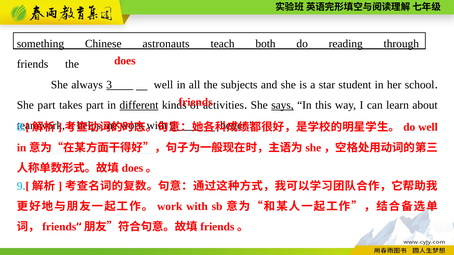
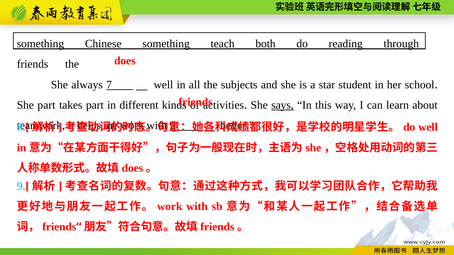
Chinese astronauts: astronauts -> something (166, 44)
3: 3 -> 7 (109, 85)
different underline: present -> none (139, 105)
